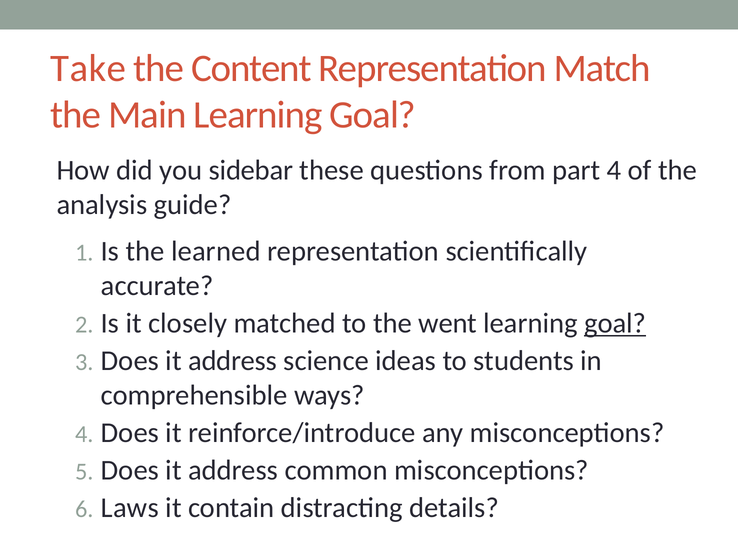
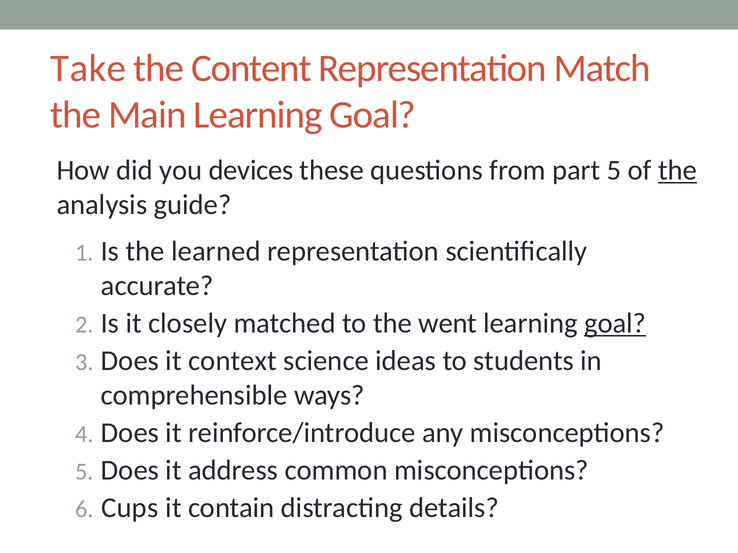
sidebar: sidebar -> devices (251, 171)
part 4: 4 -> 5 (614, 171)
the underline: none -> present (678, 171)
address: address -> context (232, 361)
Laws: Laws -> Cups (130, 508)
